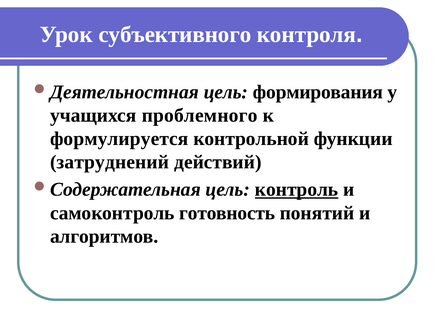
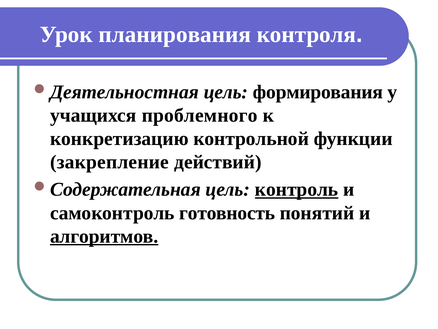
субъективного: субъективного -> планирования (175, 34)
формулируется: формулируется -> конкретизацию (119, 139)
затруднений: затруднений -> закрепление (110, 162)
алгоритмов underline: none -> present (104, 236)
